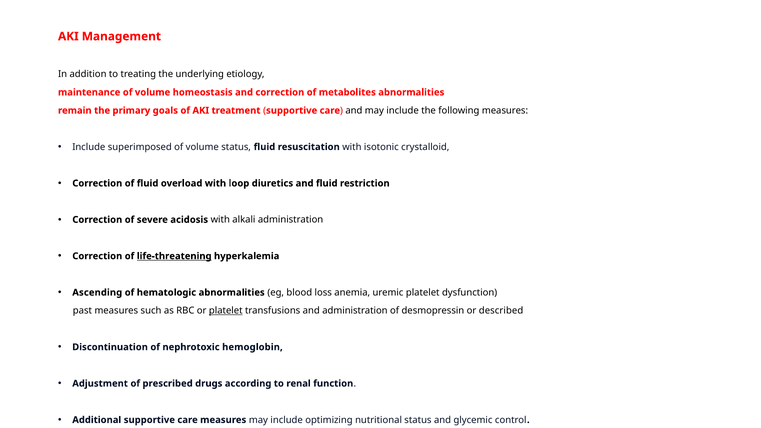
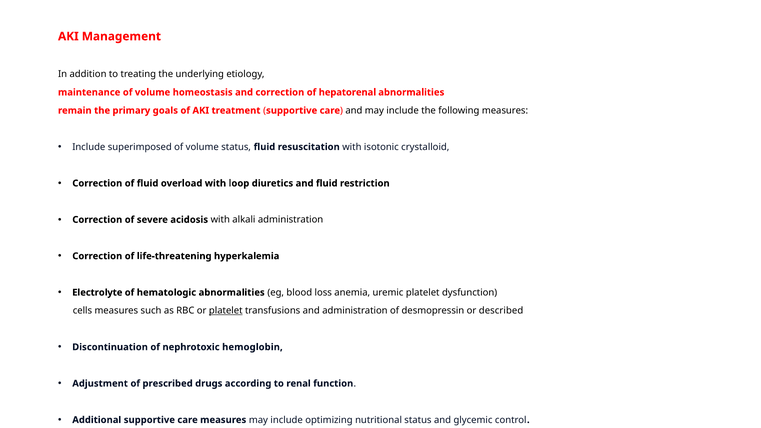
metabolites: metabolites -> hepatorenal (347, 92)
life-threatening underline: present -> none (174, 256)
Ascending: Ascending -> Electrolyte (97, 293)
past: past -> cells (82, 311)
